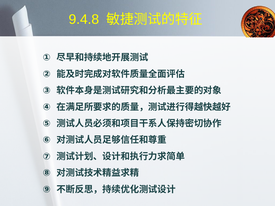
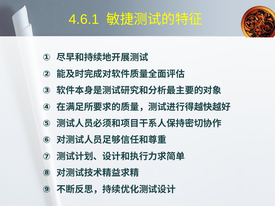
9.4.8: 9.4.8 -> 4.6.1 (84, 19)
